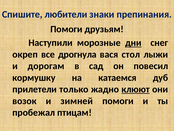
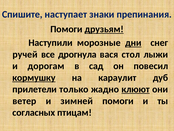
любители: любители -> наступает (66, 14)
друзьям underline: none -> present (104, 29)
окреп: окреп -> ручей (25, 54)
кормушку underline: none -> present (34, 77)
катаемся: катаемся -> караулит (117, 77)
возок: возок -> ветер (24, 101)
пробежал: пробежал -> согласных (34, 112)
